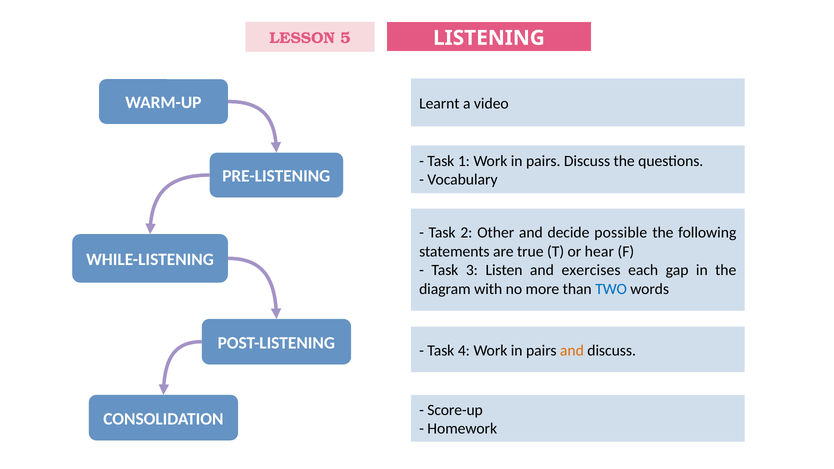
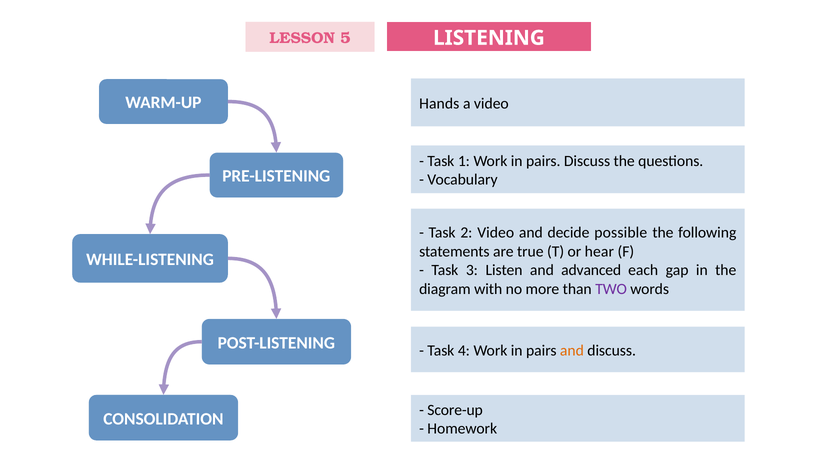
Learnt: Learnt -> Hands (439, 104)
2 Other: Other -> Video (496, 233)
exercises: exercises -> advanced (591, 270)
TWO colour: blue -> purple (611, 289)
